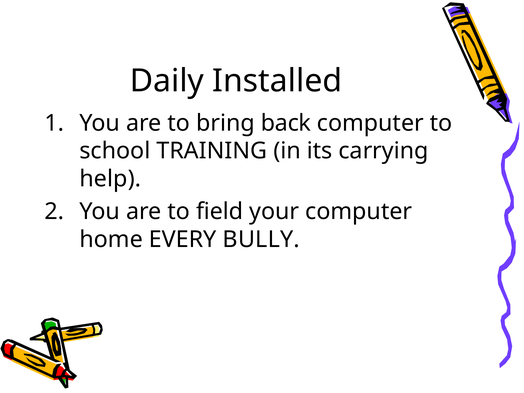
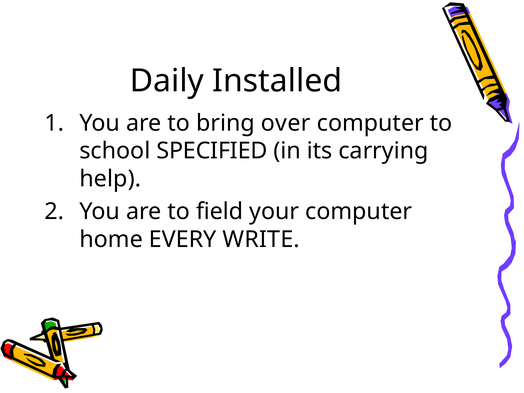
back: back -> over (286, 123)
TRAINING: TRAINING -> SPECIFIED (212, 151)
BULLY: BULLY -> WRITE (261, 240)
